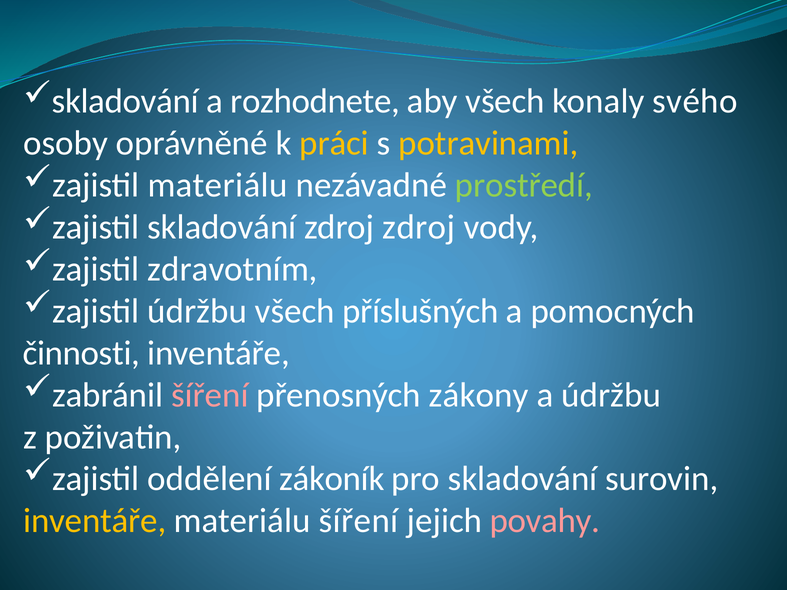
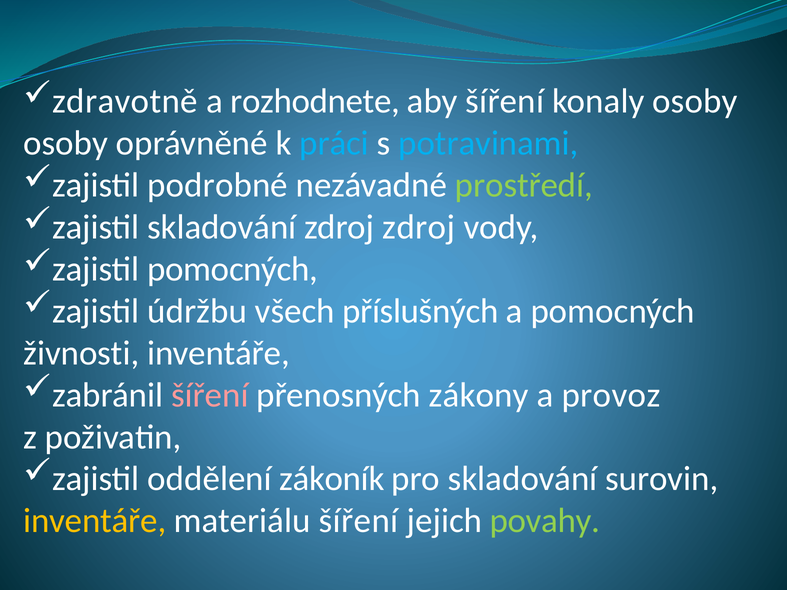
skladování: skladování -> zdravotně (125, 101)
aby všech: všech -> šíření (505, 101)
konaly svého: svého -> osoby (695, 101)
práci colour: yellow -> light blue (334, 143)
potravinami colour: yellow -> light blue (488, 143)
zajistil materiálu: materiálu -> podrobné (218, 185)
zajistil zdravotním: zdravotním -> pomocných (233, 269)
činnosti: činnosti -> živnosti (81, 353)
a údržbu: údržbu -> provoz (611, 395)
povahy colour: pink -> light green (545, 521)
